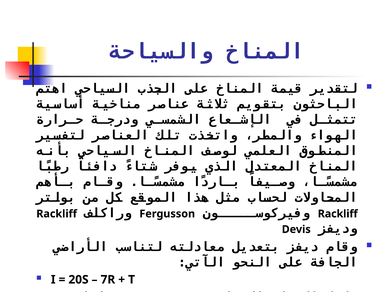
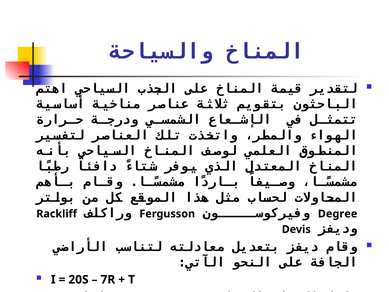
Rackliff: Rackliff -> Degree (338, 214)
